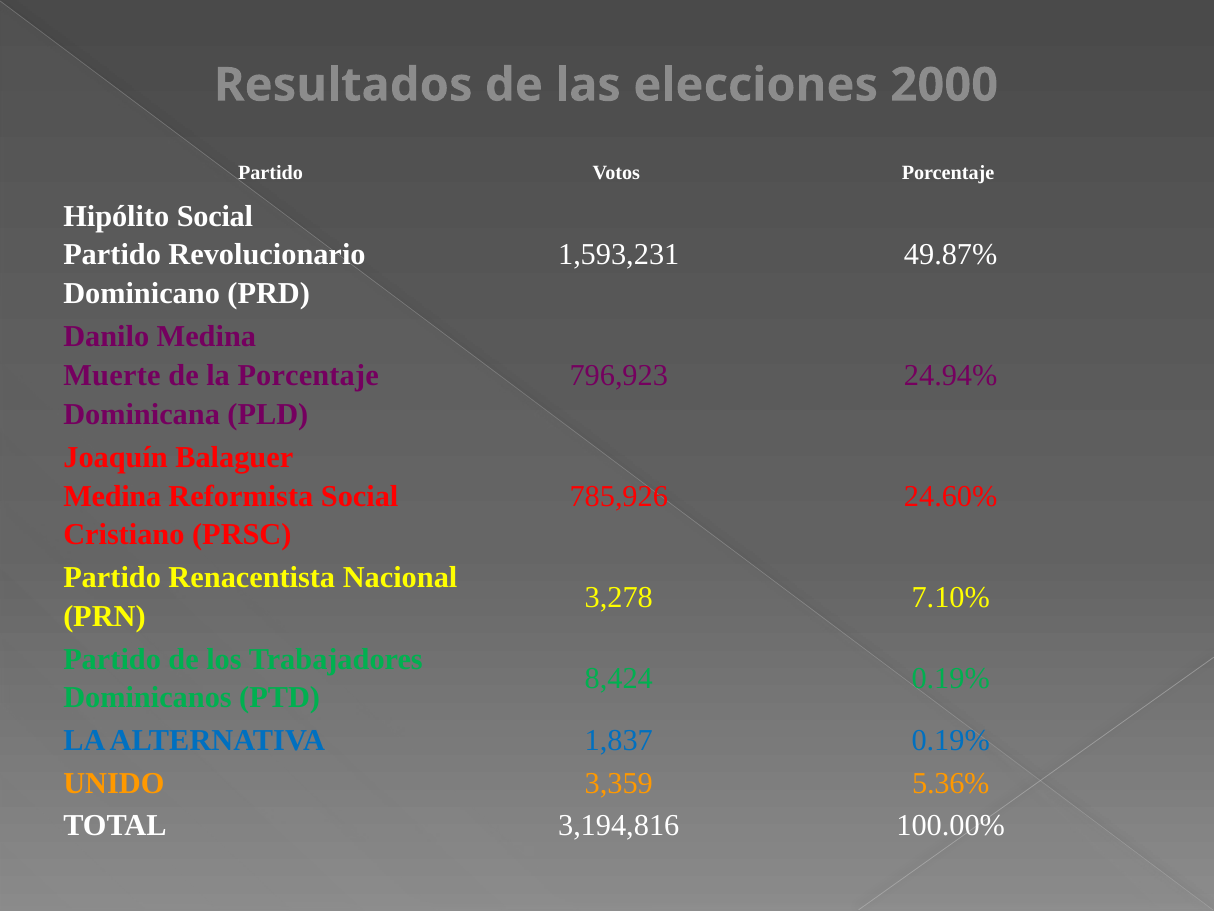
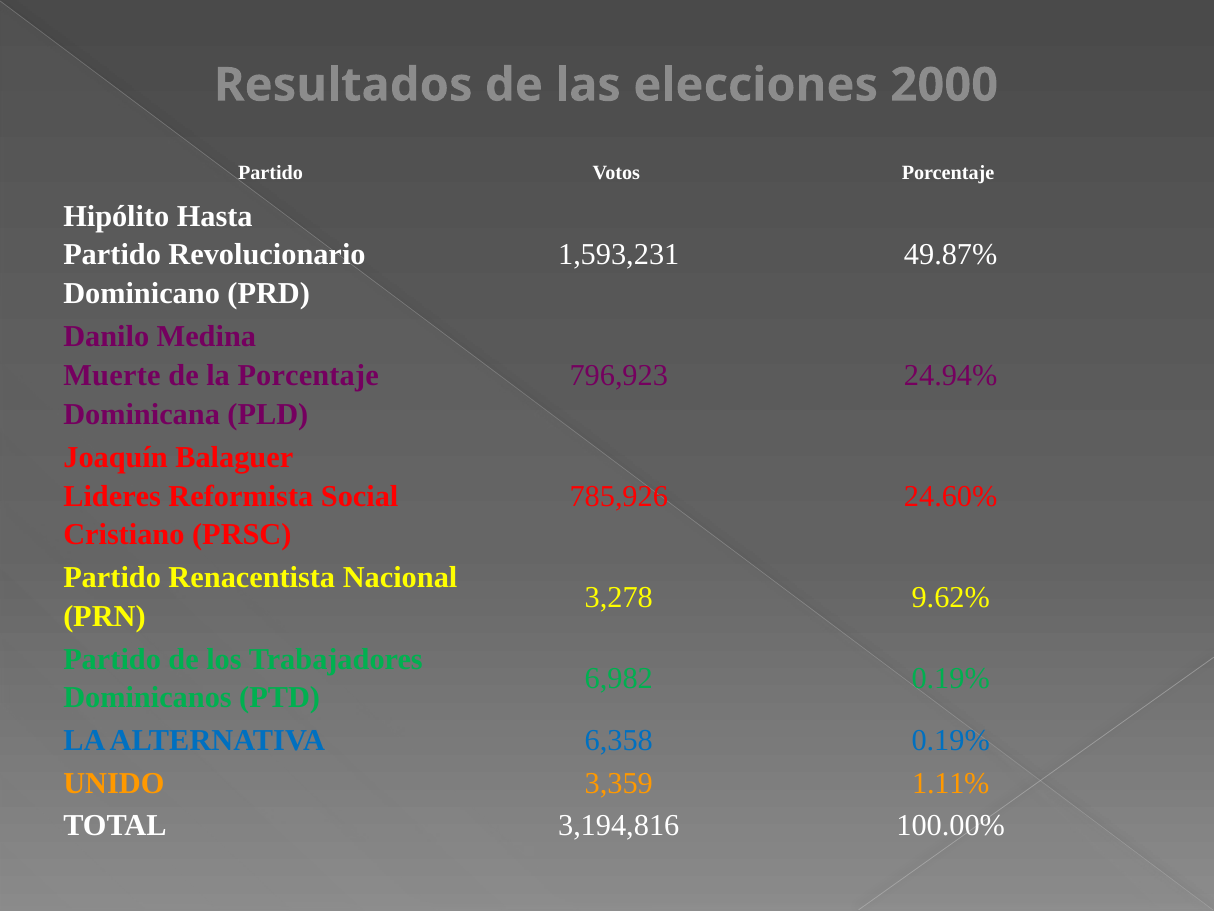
Hipólito Social: Social -> Hasta (215, 216)
Medina: Medina -> Lideres (112, 496)
7.10%: 7.10% -> 9.62% (951, 597)
8,424: 8,424 -> 6,982 (619, 678)
1,837: 1,837 -> 6,358 (619, 740)
5.36%: 5.36% -> 1.11% (951, 783)
